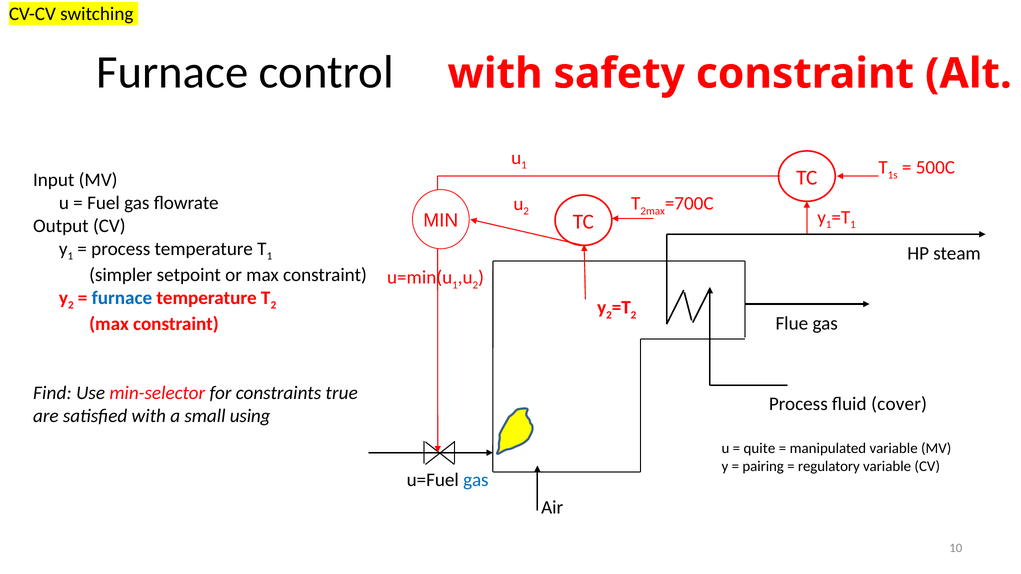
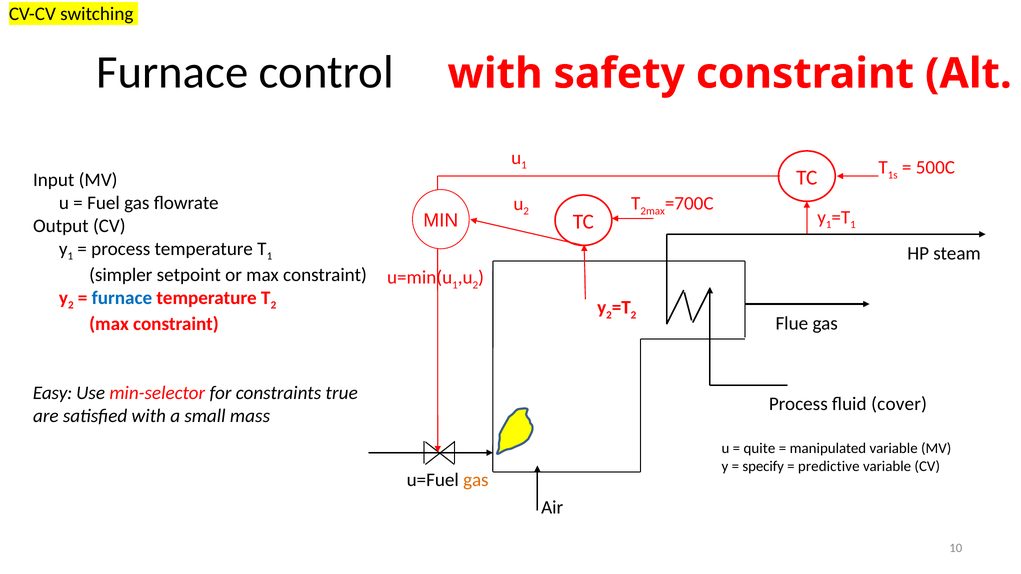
Find: Find -> Easy (53, 393)
using: using -> mass (250, 416)
pairing: pairing -> specify (763, 467)
regulatory: regulatory -> predictive (829, 467)
gas colour: blue -> orange (476, 480)
